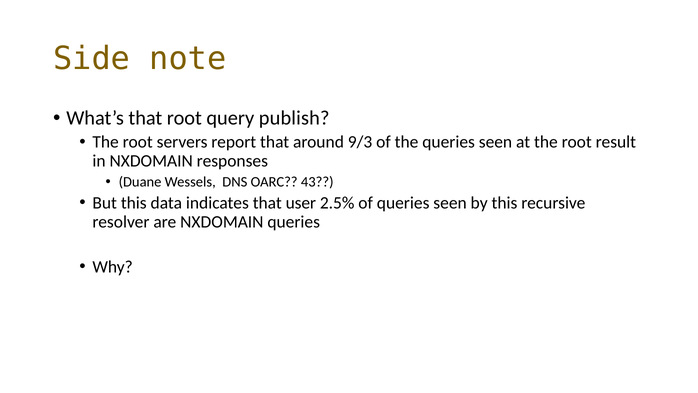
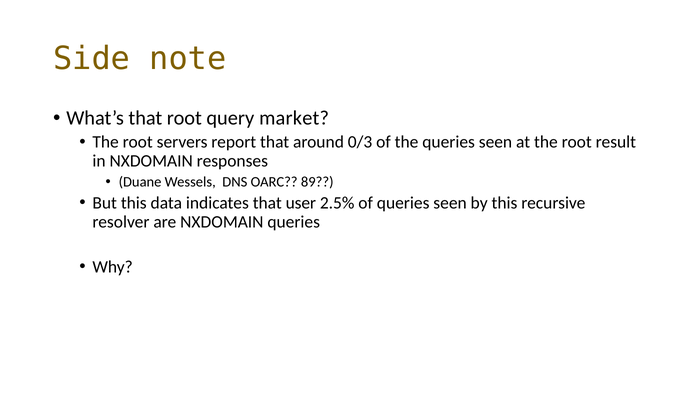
publish: publish -> market (294, 118)
9/3: 9/3 -> 0/3 (360, 142)
43: 43 -> 89 (317, 182)
